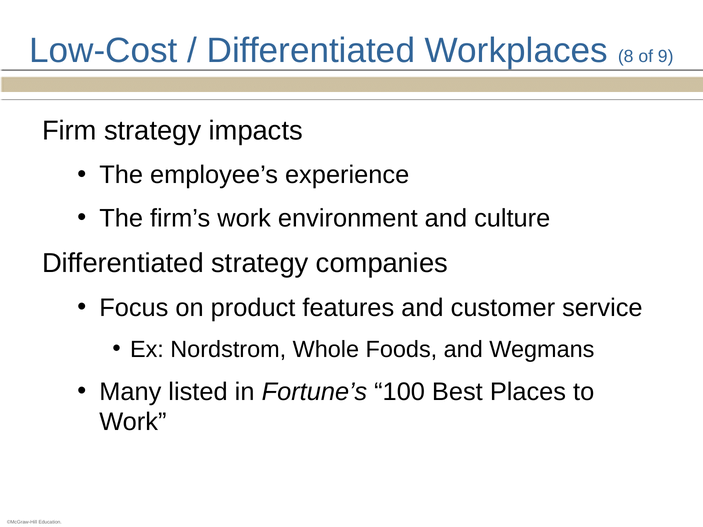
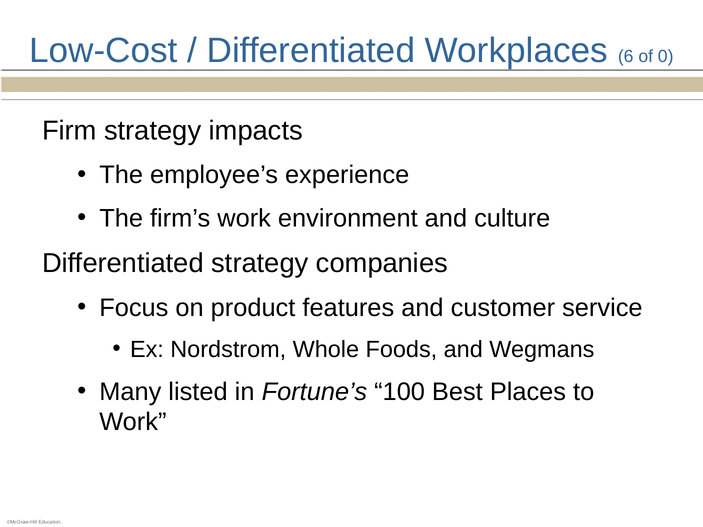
8: 8 -> 6 (626, 56)
9: 9 -> 0 (666, 56)
